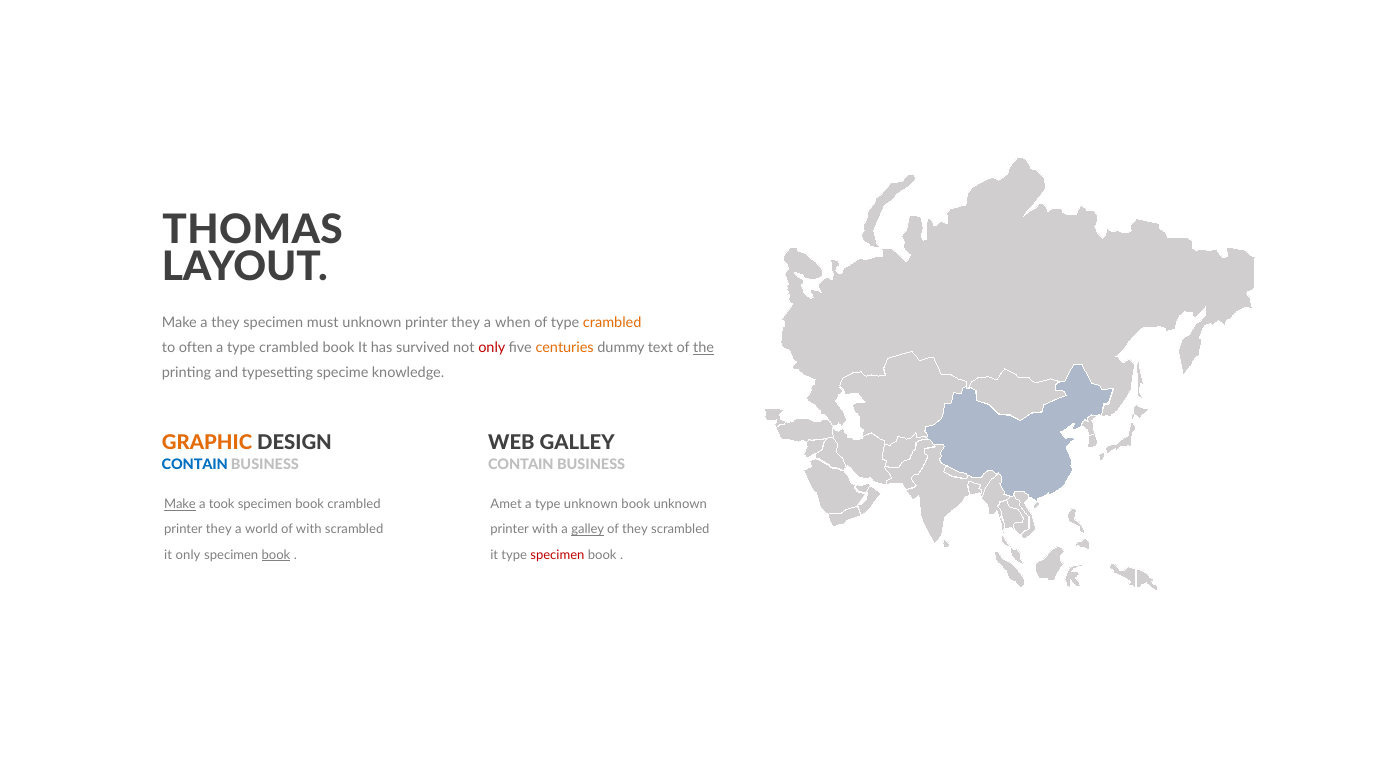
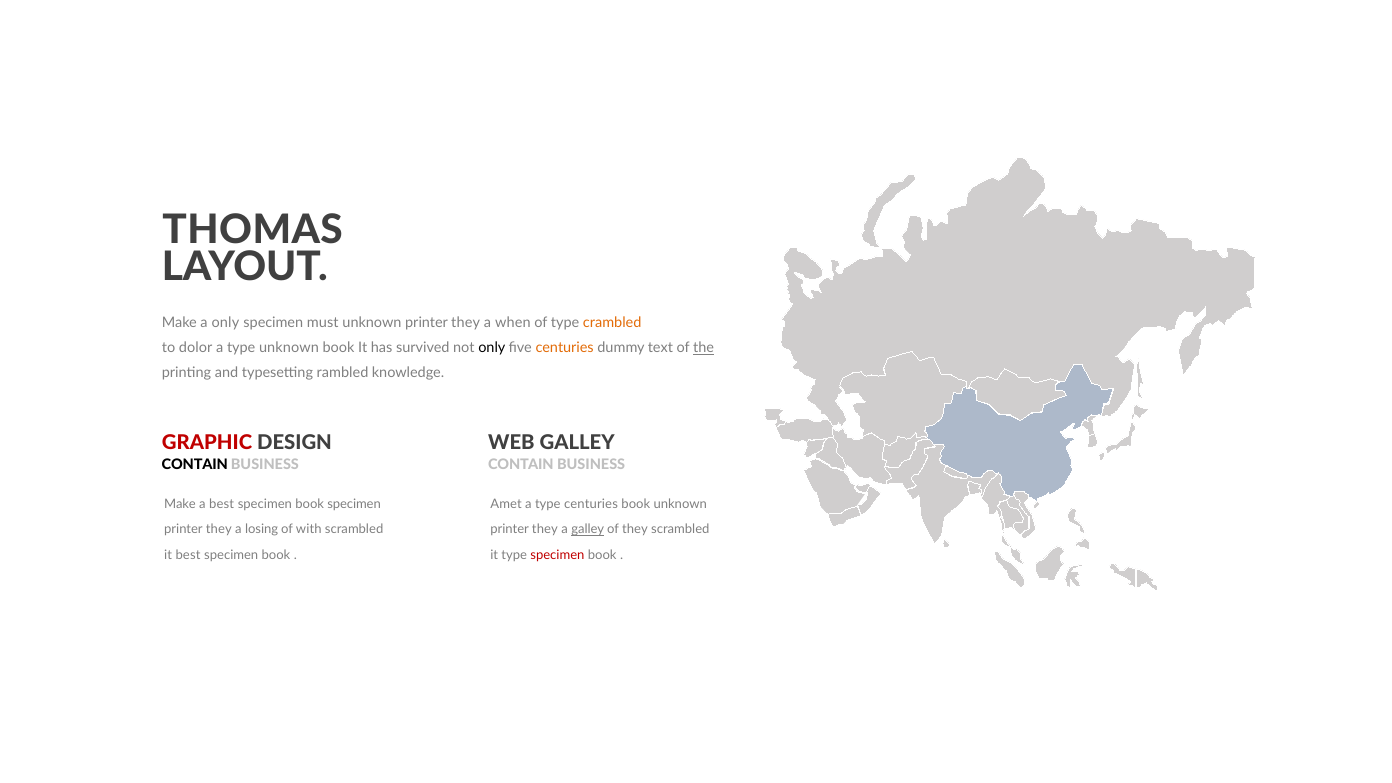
a they: they -> only (225, 323)
often: often -> dolor (196, 348)
a type crambled: crambled -> unknown (289, 348)
only colour: red -> black (492, 348)
specime: specime -> rambled (343, 373)
GRAPHIC colour: orange -> red (207, 443)
CONTAIN colour: blue -> black (195, 464)
Make underline: present -> none (180, 504)
a took: took -> best (222, 504)
book crambled: crambled -> specimen (354, 504)
type unknown: unknown -> centuries (591, 504)
world: world -> losing (262, 530)
with: with -> they (545, 530)
it only: only -> best (188, 555)
book underline: present -> none (276, 555)
